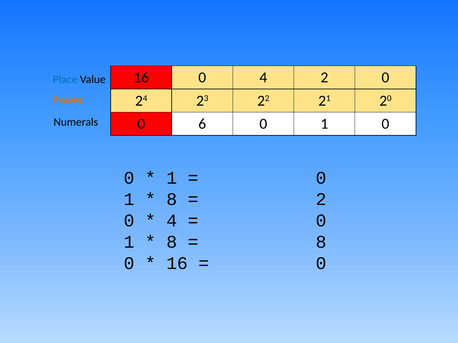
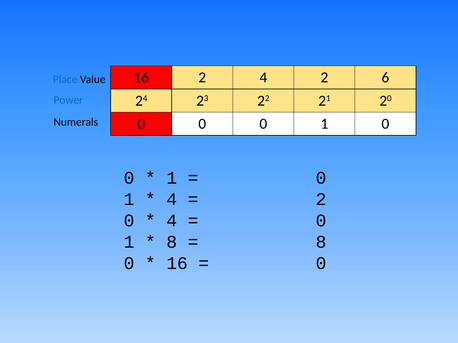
16 0: 0 -> 2 (202, 78)
4 2 0: 0 -> 6 (385, 78)
Power colour: orange -> blue (68, 100)
6: 6 -> 0 (202, 124)
8: 8 -> 4 (172, 200)
